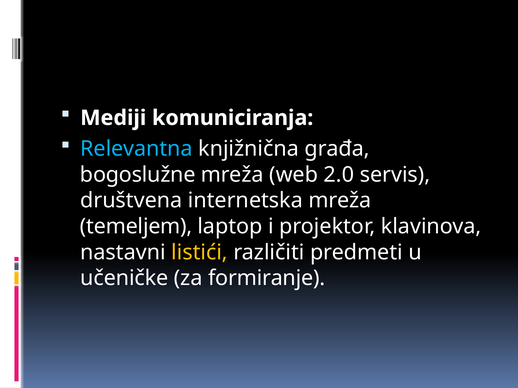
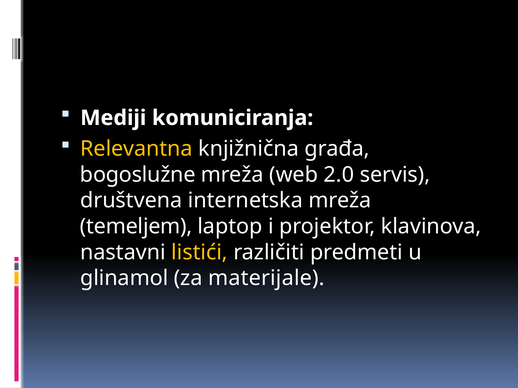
Relevantna colour: light blue -> yellow (136, 149)
učeničke: učeničke -> glinamol (124, 278)
formiranje: formiranje -> materijale (266, 278)
